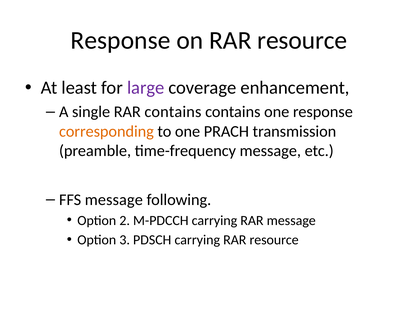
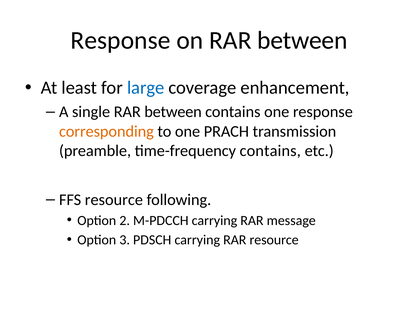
on RAR resource: resource -> between (302, 40)
large colour: purple -> blue (146, 88)
single RAR contains: contains -> between (173, 112)
time-frequency message: message -> contains (270, 151)
FFS message: message -> resource (114, 199)
